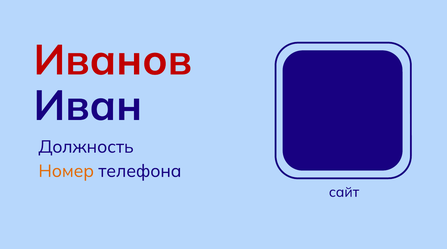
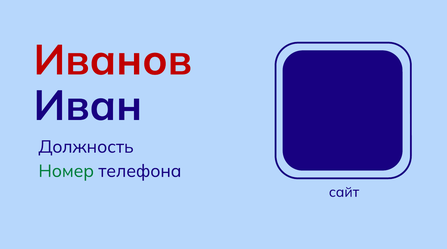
Номер colour: orange -> green (66, 171)
